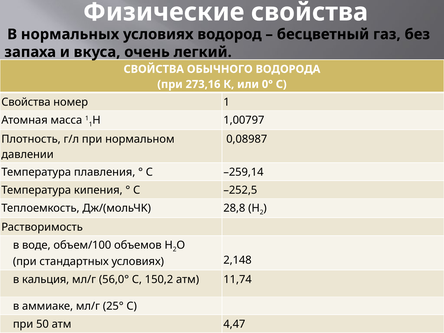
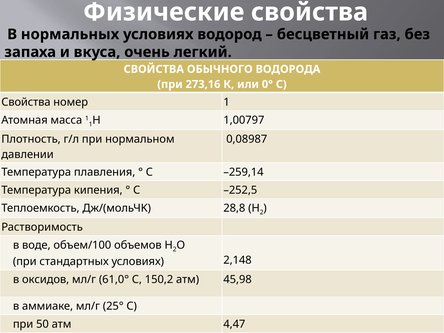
кальция: кальция -> оксидов (46, 280)
56,0°: 56,0° -> 61,0° (114, 280)
11,74: 11,74 -> 45,98 (238, 280)
